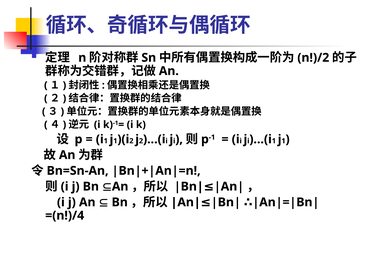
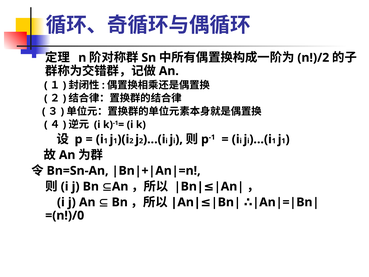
=(n!)/4: =(n!)/4 -> =(n!)/0 (65, 215)
